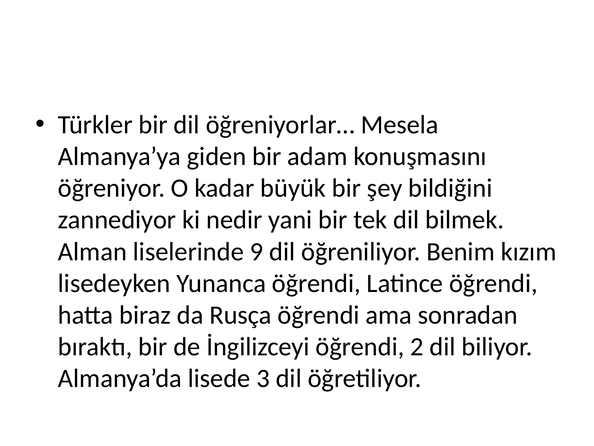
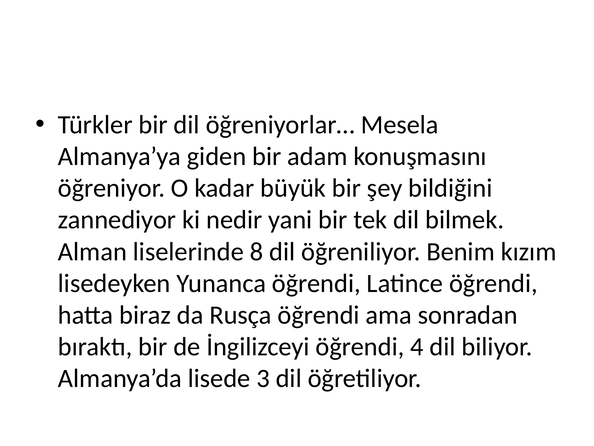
9: 9 -> 8 (256, 251)
2: 2 -> 4 (417, 346)
